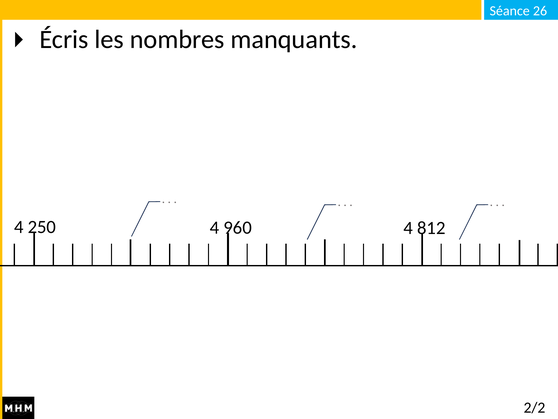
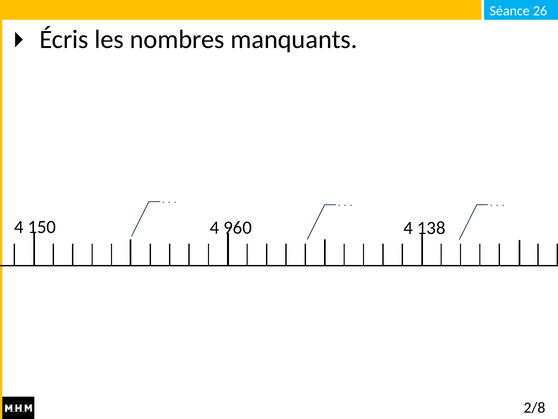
250: 250 -> 150 (42, 227)
812: 812 -> 138 (431, 228)
2/2: 2/2 -> 2/8 (534, 407)
